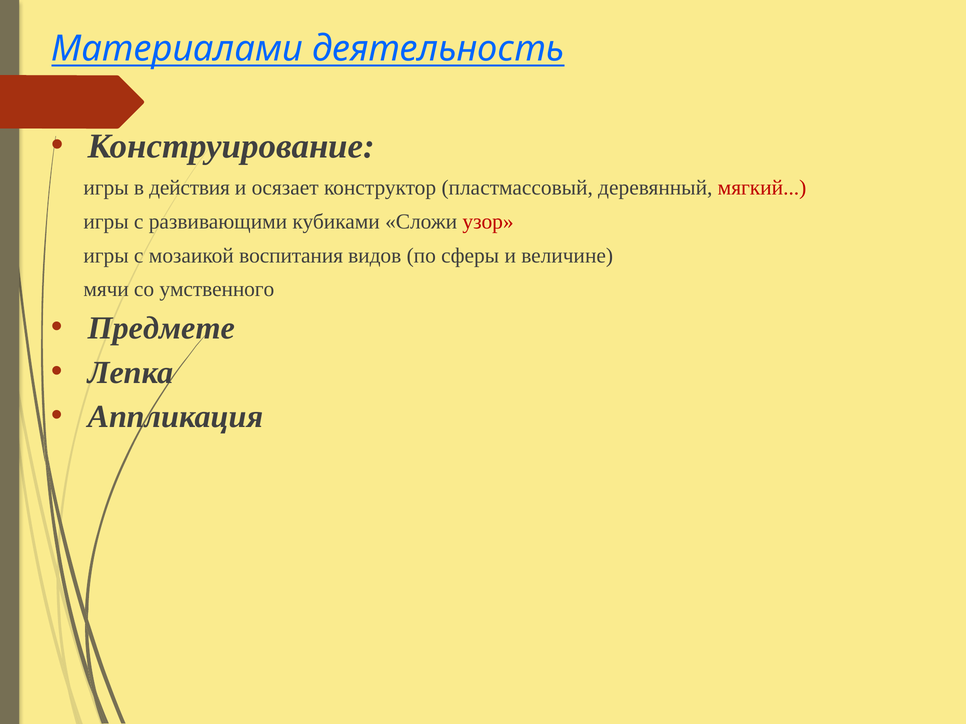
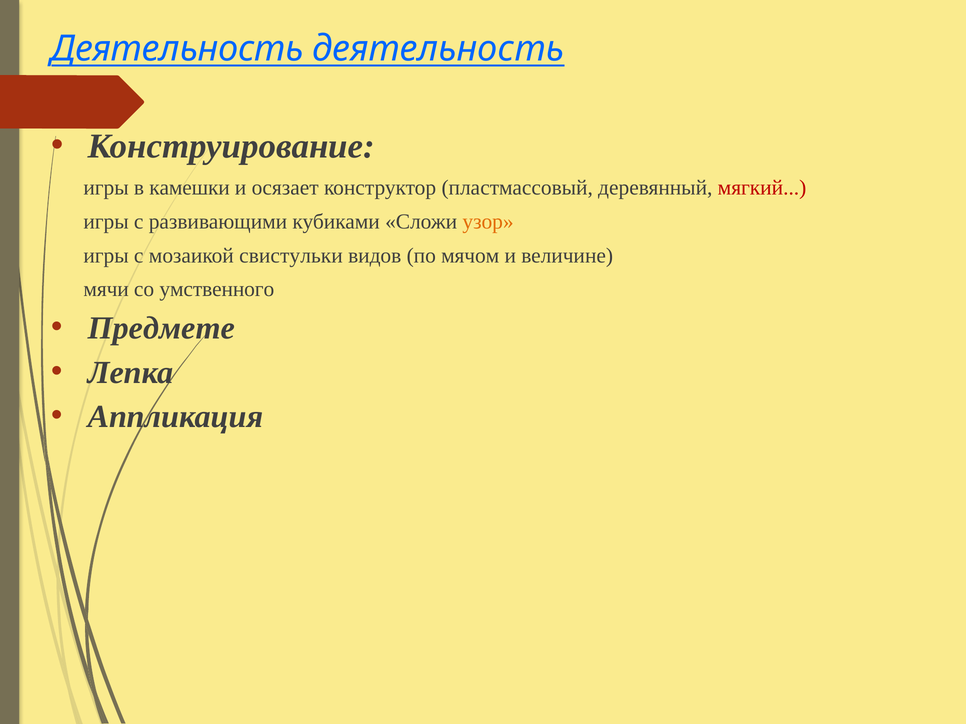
Материалами: Материалами -> Деятельность (177, 49)
действия: действия -> камешки (190, 188)
узор colour: red -> orange (488, 222)
воспитания: воспитания -> свистульки (291, 256)
сферы: сферы -> мячом (470, 256)
